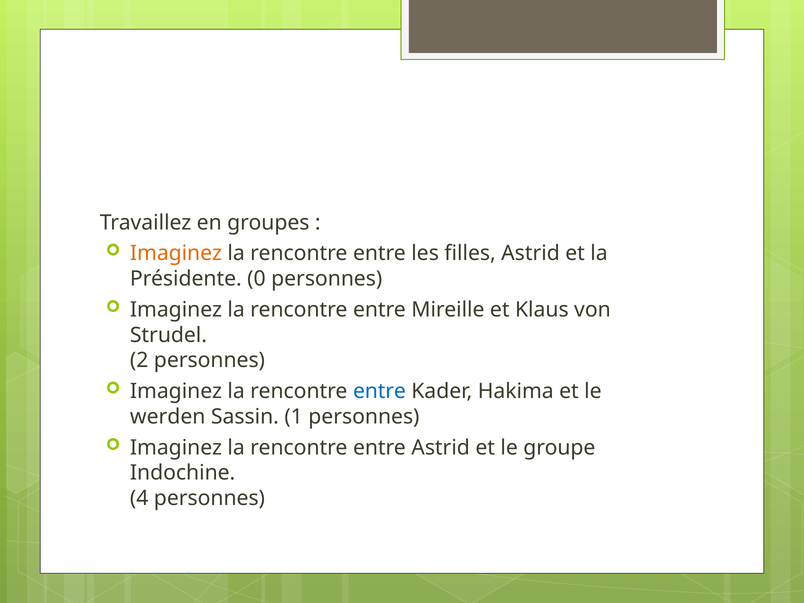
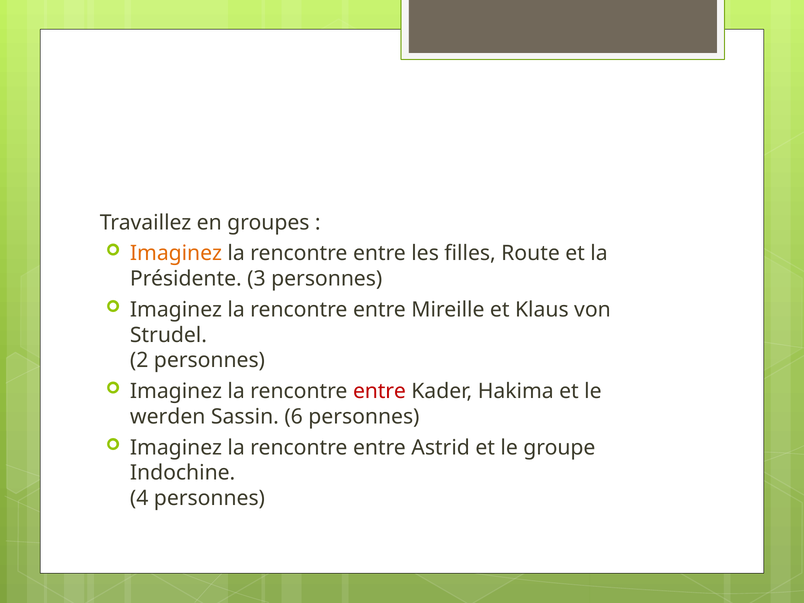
filles Astrid: Astrid -> Route (531, 253)
0: 0 -> 3 (256, 279)
entre colour: blue -> red (379, 391)
1: 1 -> 6 (294, 417)
